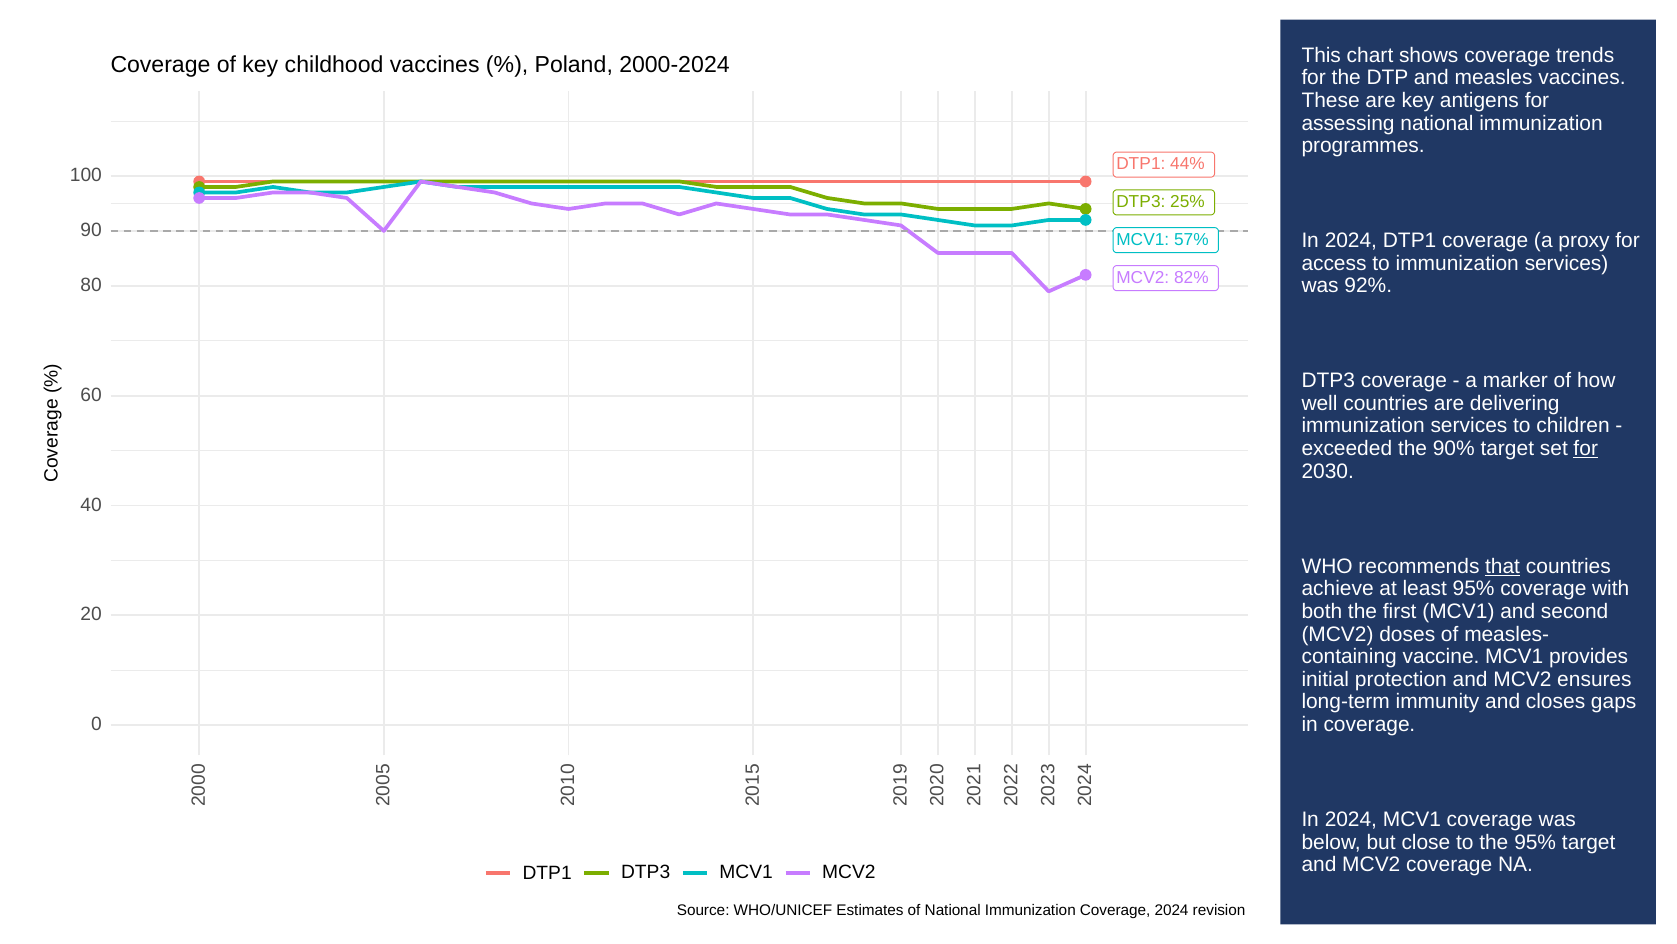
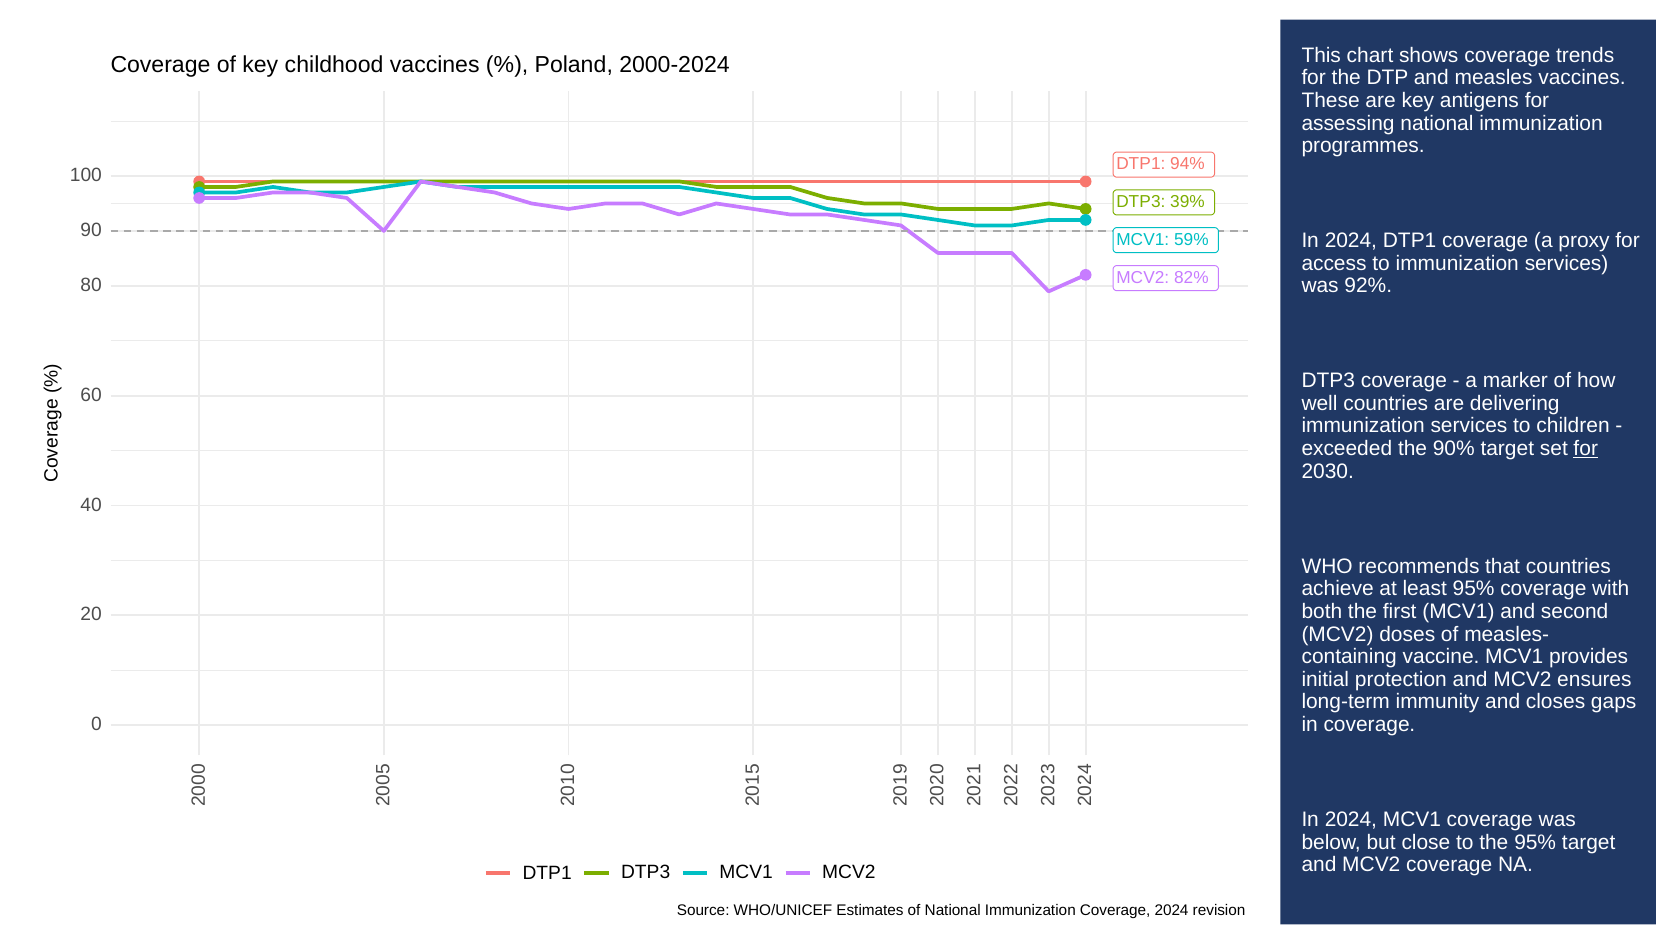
44%: 44% -> 94% (1188, 164)
25%: 25% -> 39% (1188, 201)
57%: 57% -> 59% (1191, 239)
that underline: present -> none (1503, 566)
